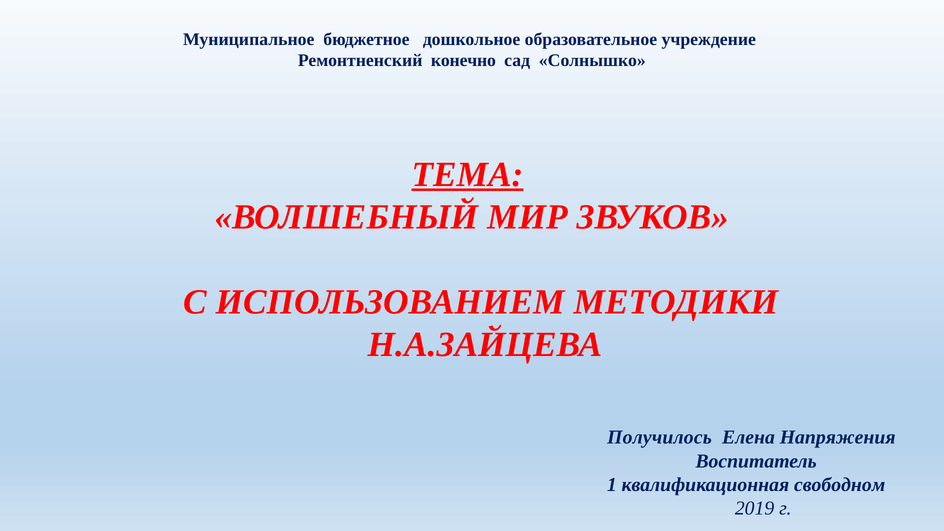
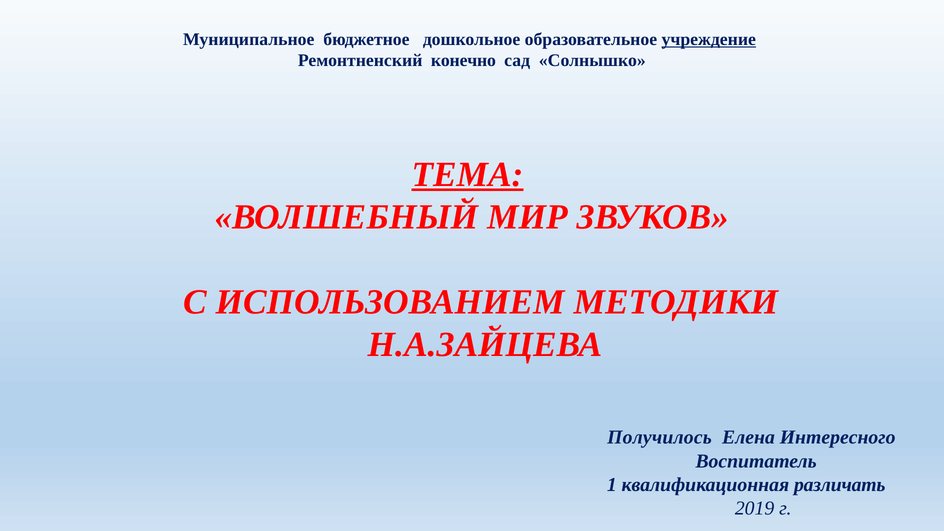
учреждение underline: none -> present (709, 39)
Напряжения: Напряжения -> Интересного (838, 437)
свободном: свободном -> различать (840, 485)
